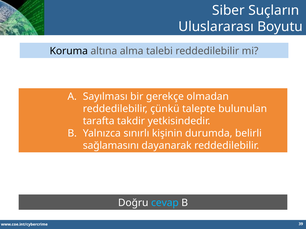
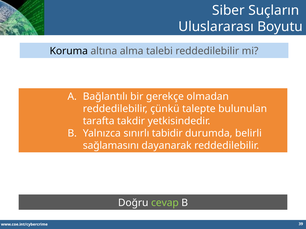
Sayılması: Sayılması -> Bağlantılı (105, 97)
kişinin: kişinin -> tabidir (167, 134)
cevap colour: light blue -> light green (165, 203)
